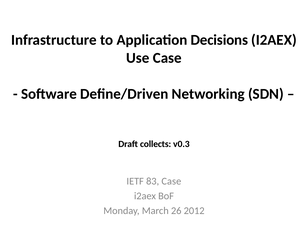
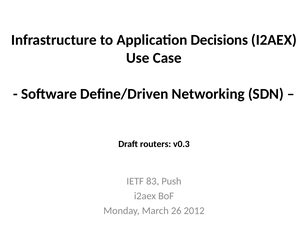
collects: collects -> routers (156, 144)
83 Case: Case -> Push (171, 181)
